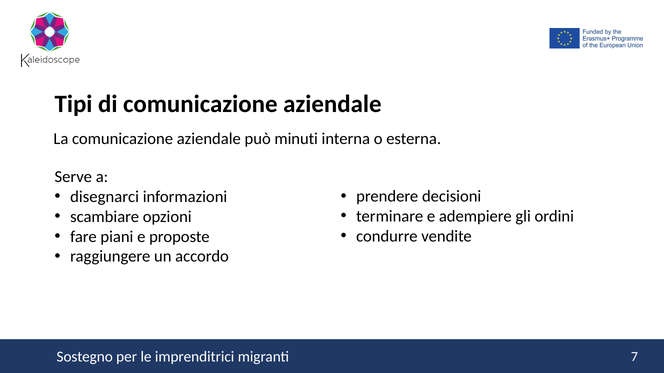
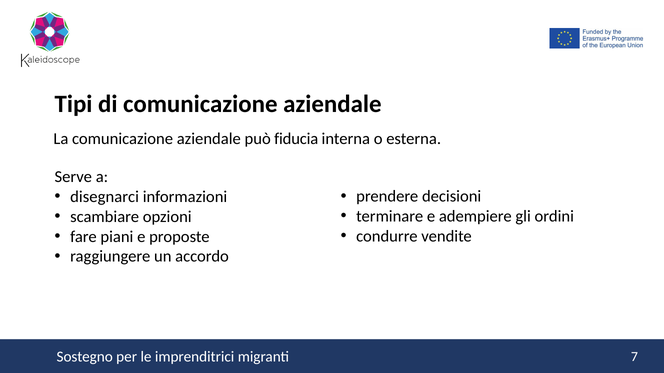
minuti: minuti -> fiducia (296, 139)
